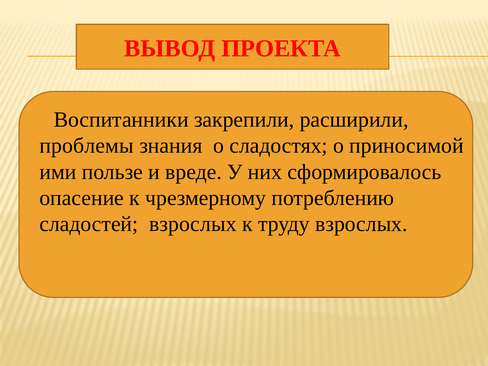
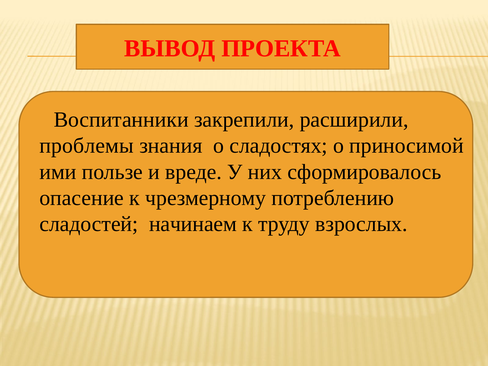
сладостей взрослых: взрослых -> начинаем (193, 224)
